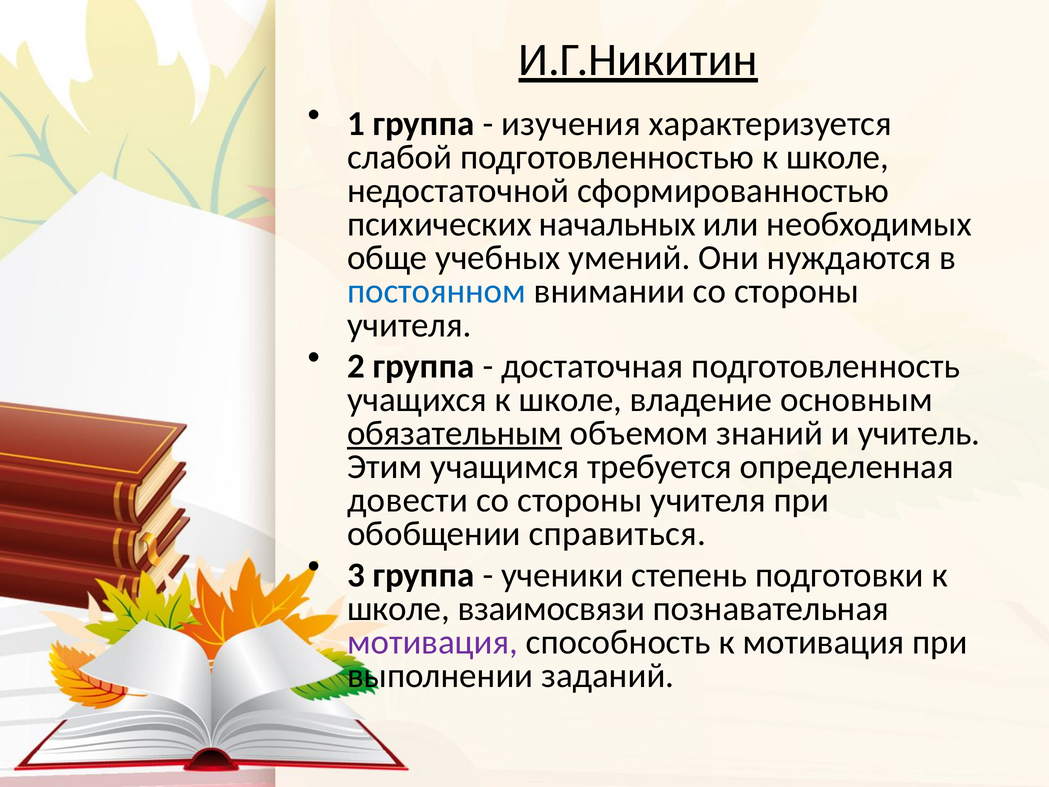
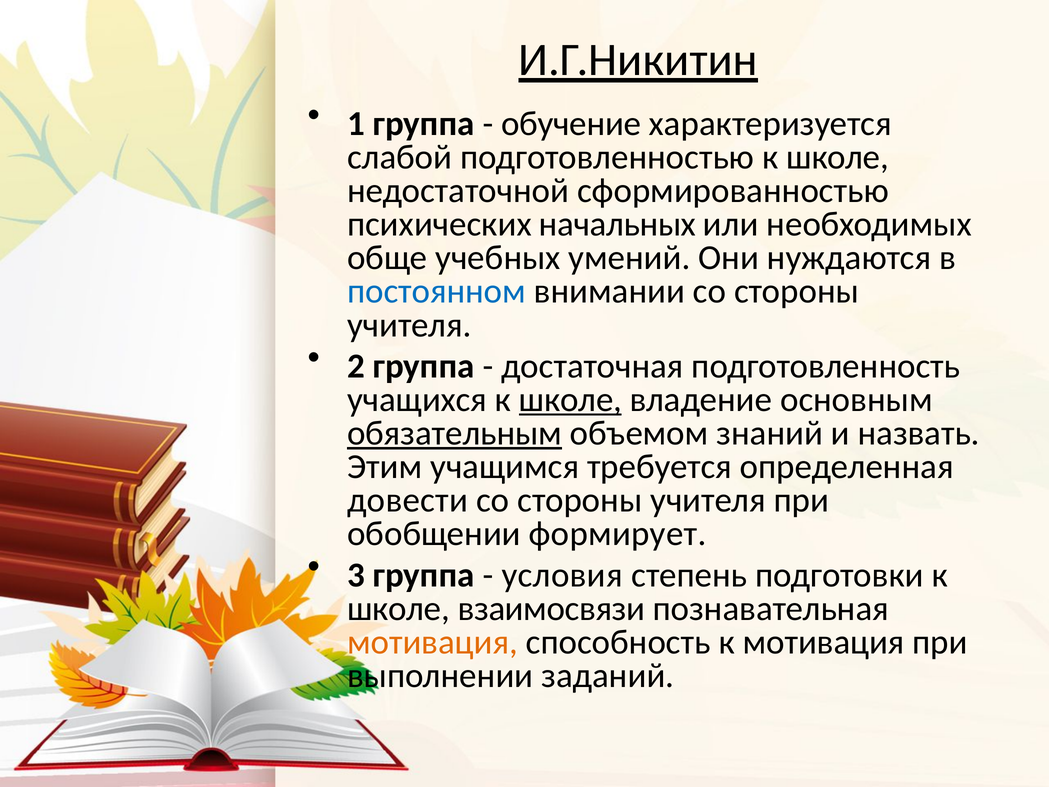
изучения: изучения -> обучение (571, 123)
школе underline: none -> present (570, 399)
учитель: учитель -> назвать (919, 433)
справиться: справиться -> формирует (618, 534)
ученики: ученики -> условия (562, 575)
мотивация colour: purple -> orange (432, 642)
